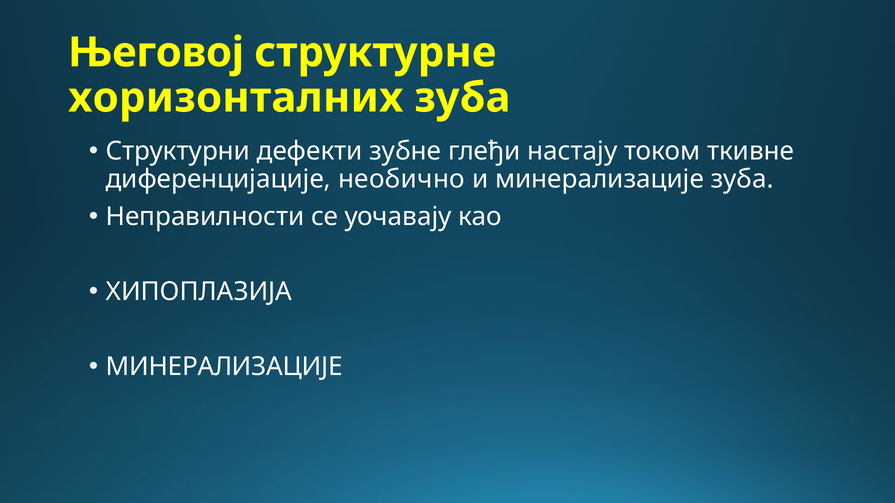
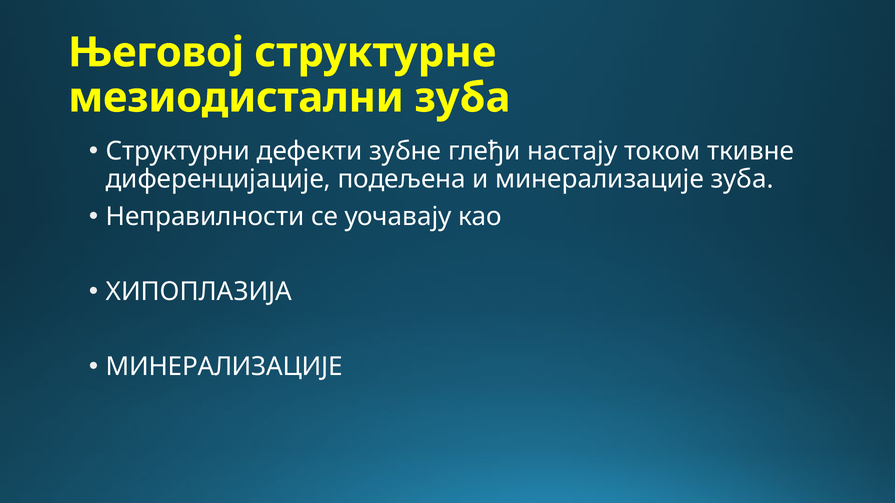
хоризонталних: хоризонталних -> мезиодистални (236, 98)
необично: необично -> подељена (402, 180)
